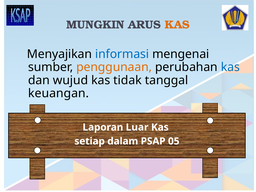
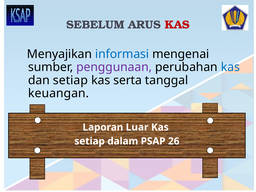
MUNGKIN: MUNGKIN -> SEBELUM (95, 25)
KAS colour: orange -> red (177, 25)
penggunaan colour: orange -> purple (114, 67)
dan wujud: wujud -> setiap (70, 80)
tidak: tidak -> serta (128, 80)
05: 05 -> 26 (174, 141)
